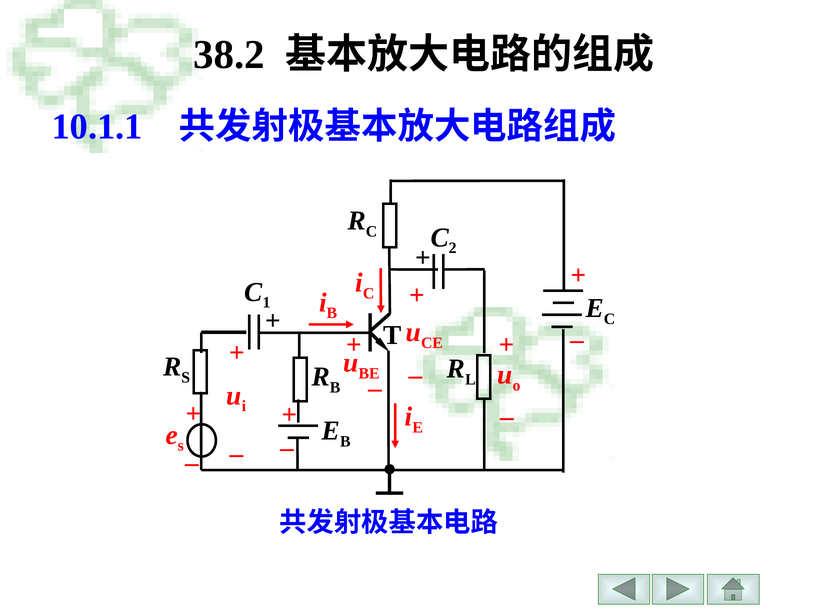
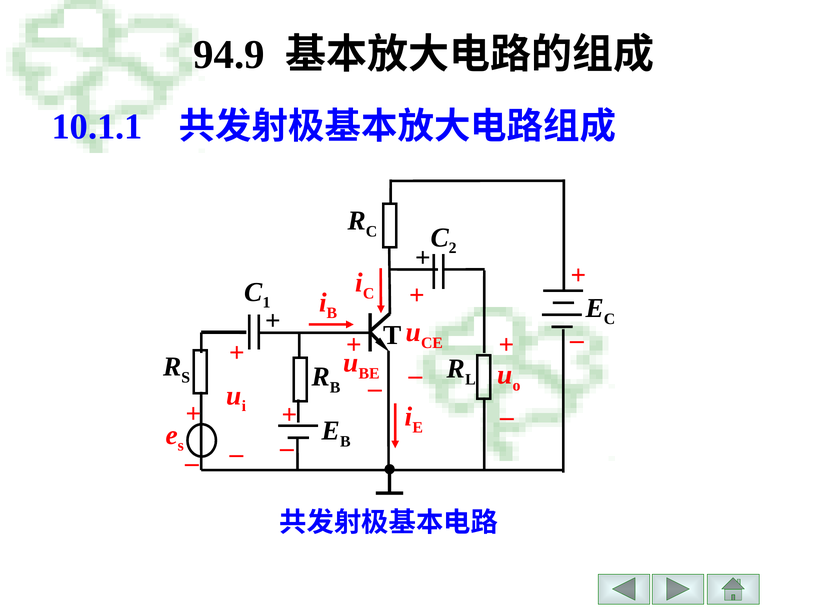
38.2: 38.2 -> 94.9 (229, 55)
